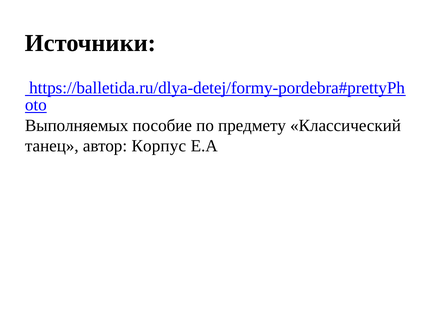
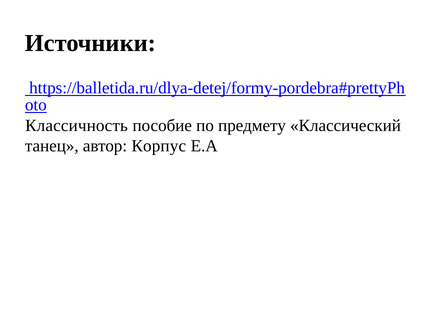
Выполняемых: Выполняемых -> Классичность (77, 126)
